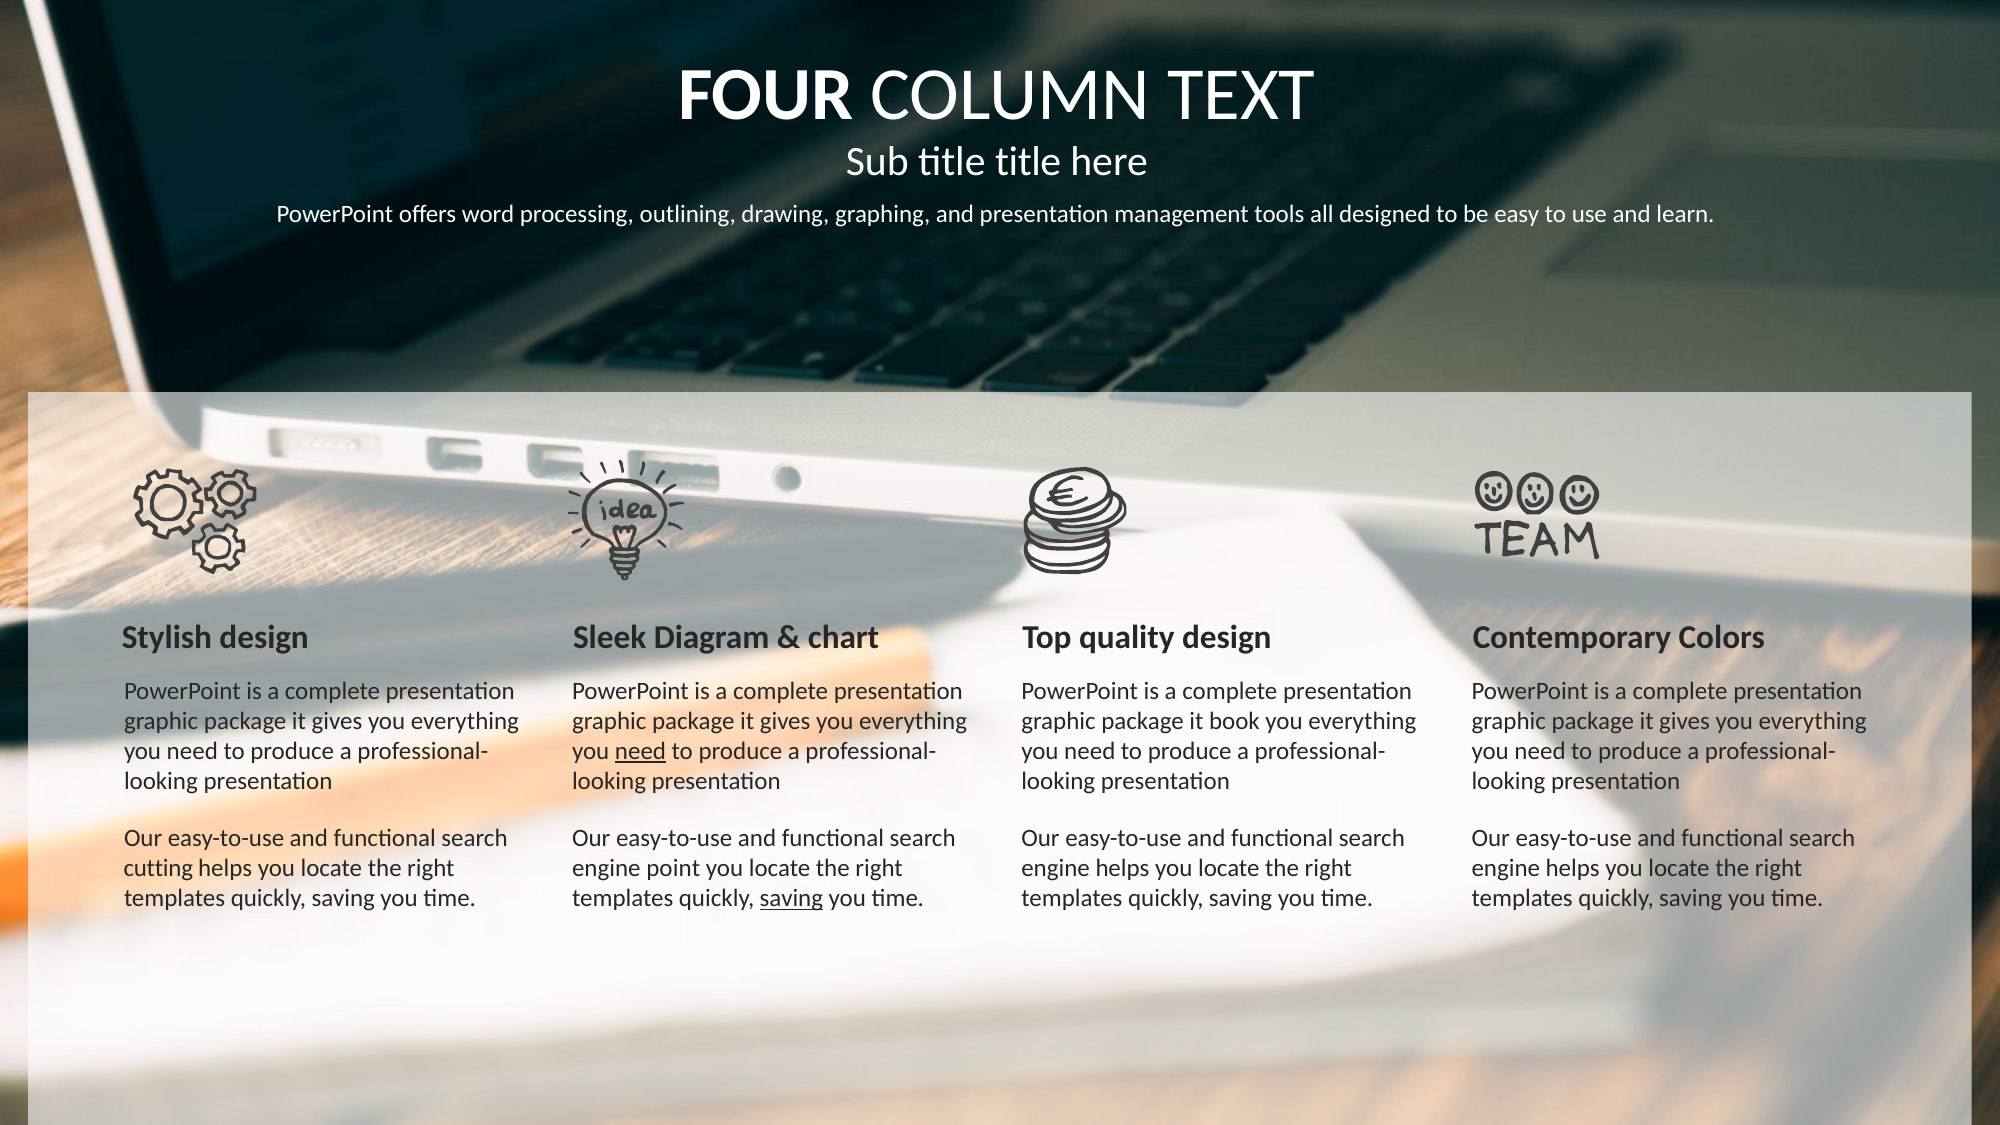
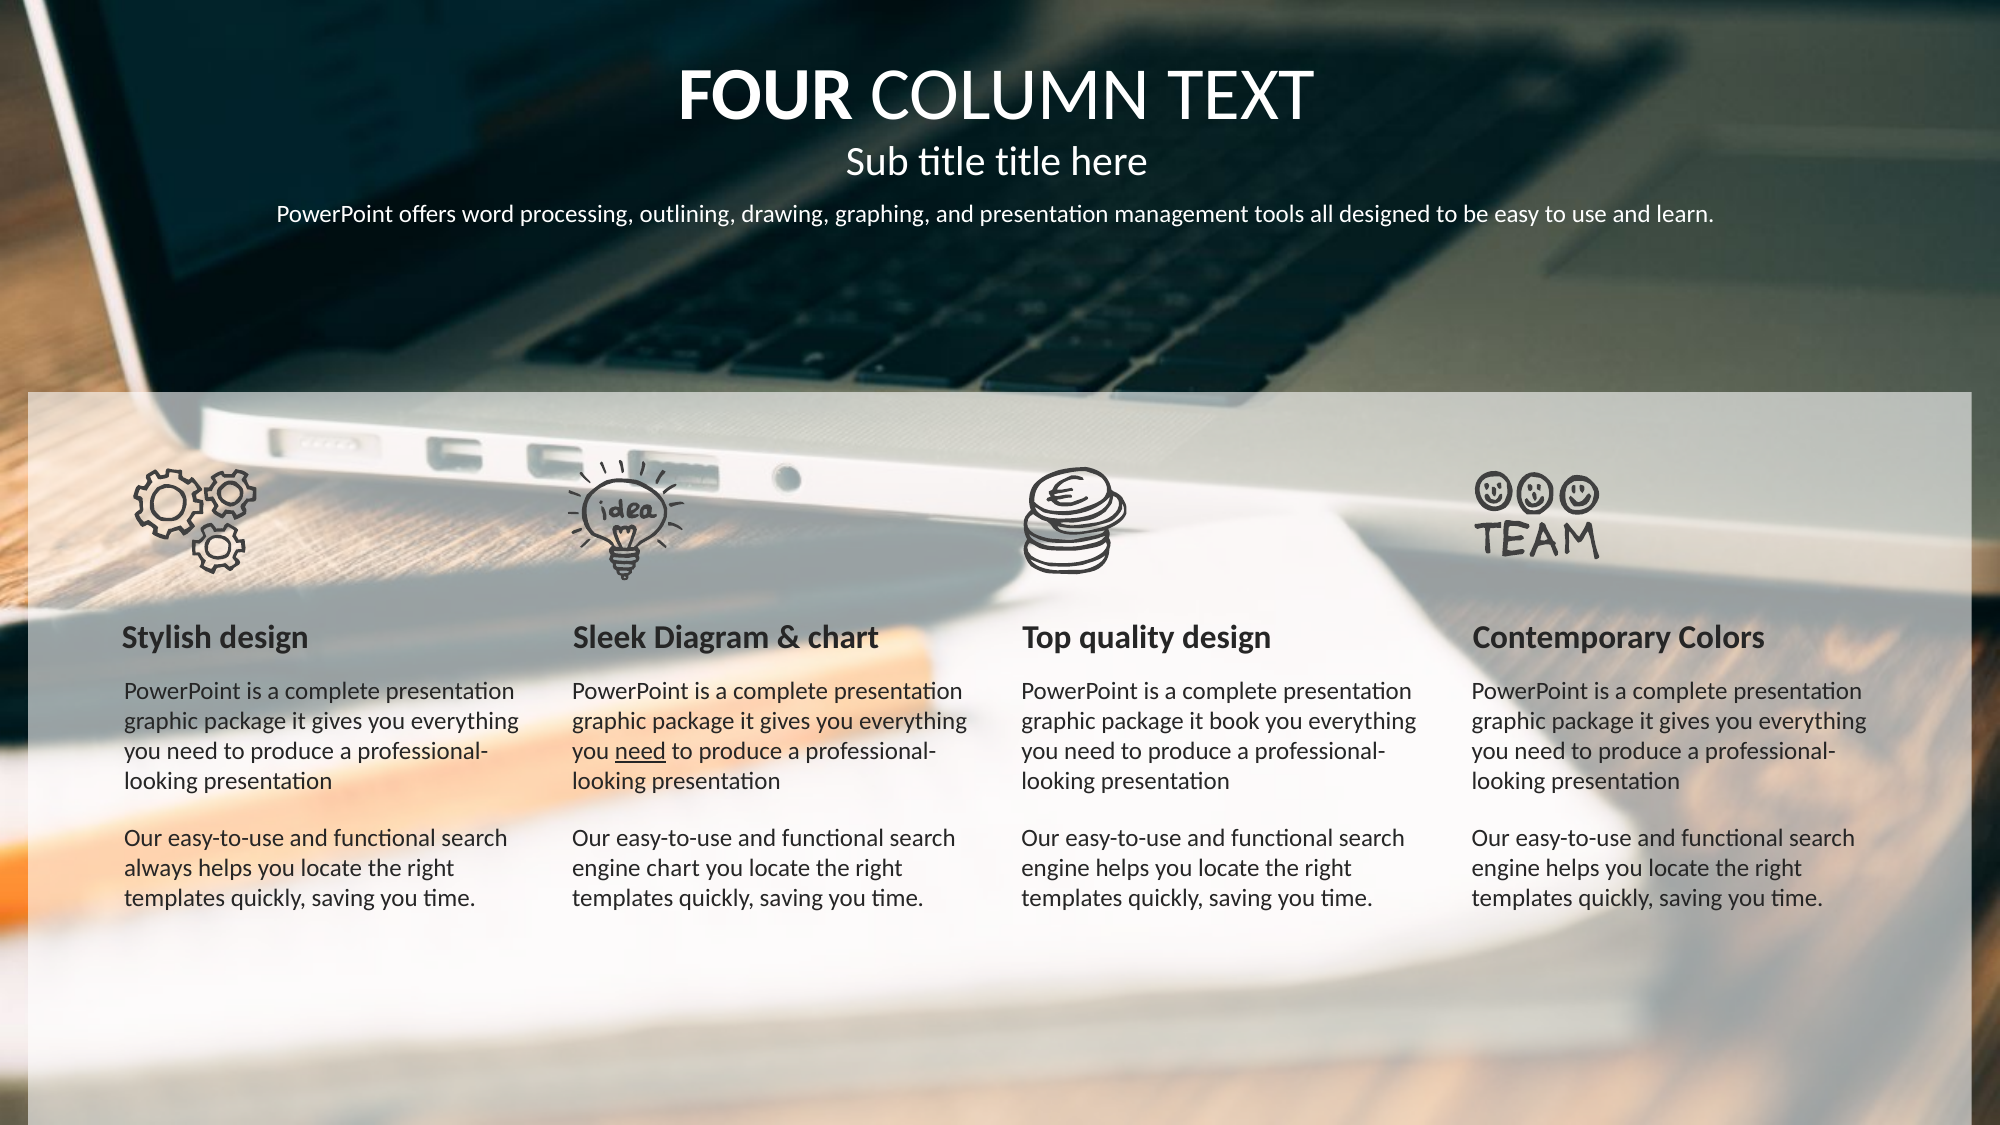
cutting: cutting -> always (158, 869)
engine point: point -> chart (673, 869)
saving underline: present -> none (791, 899)
